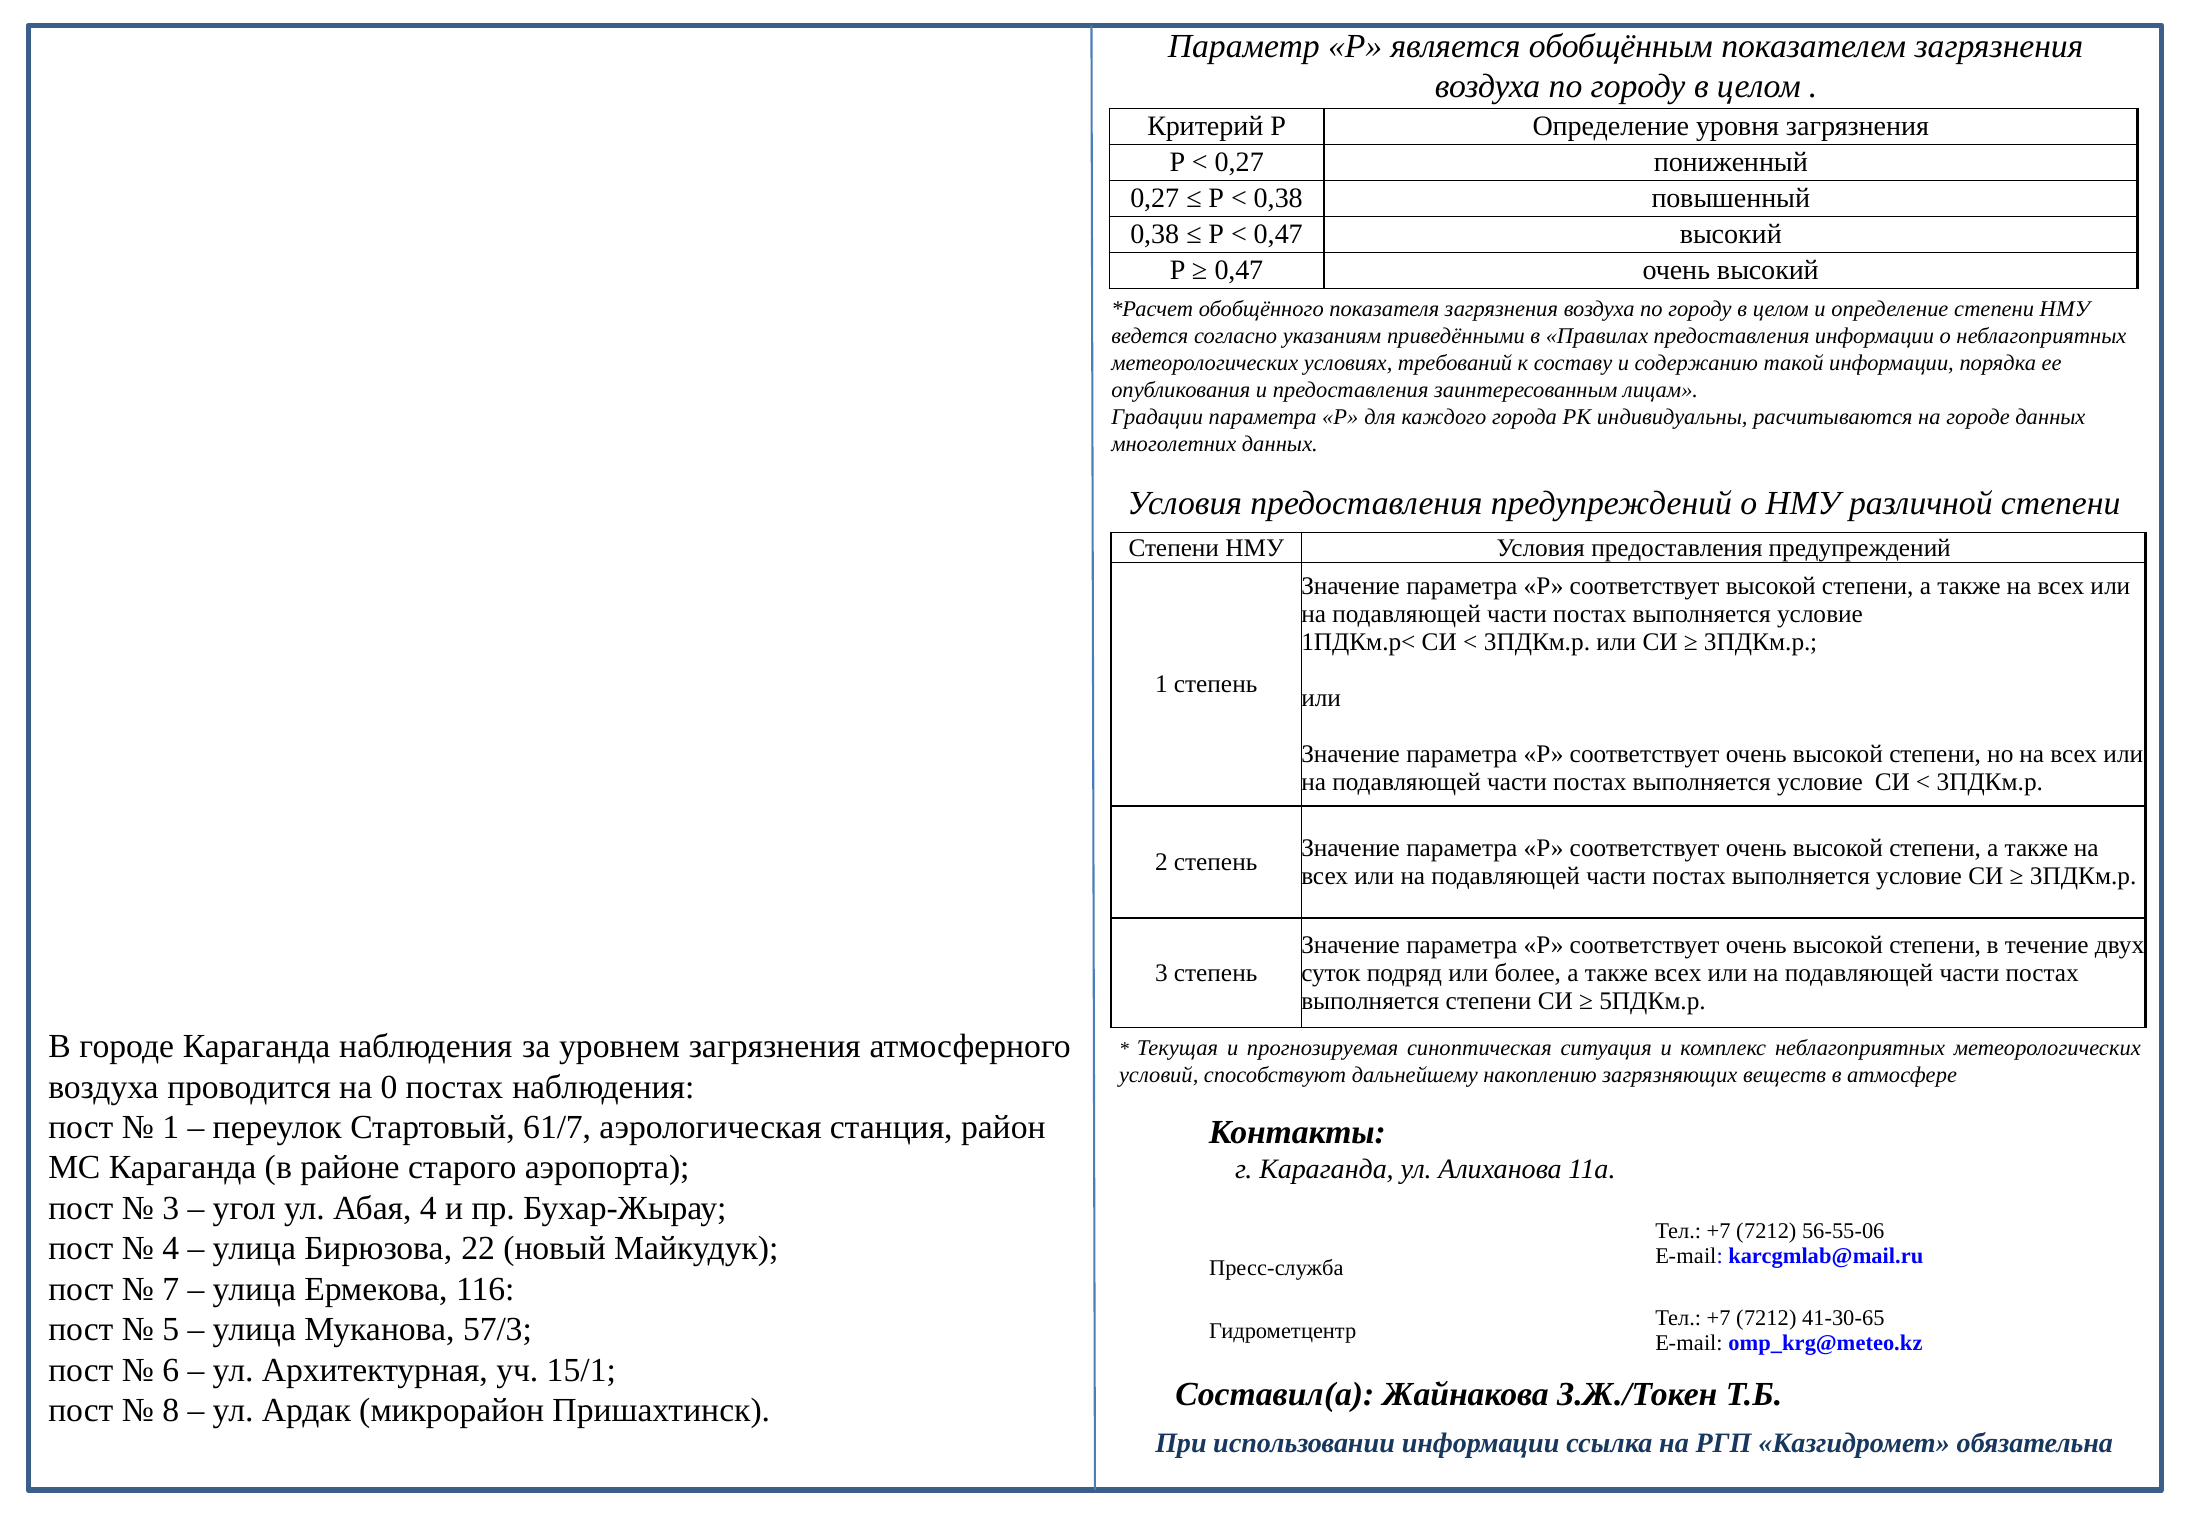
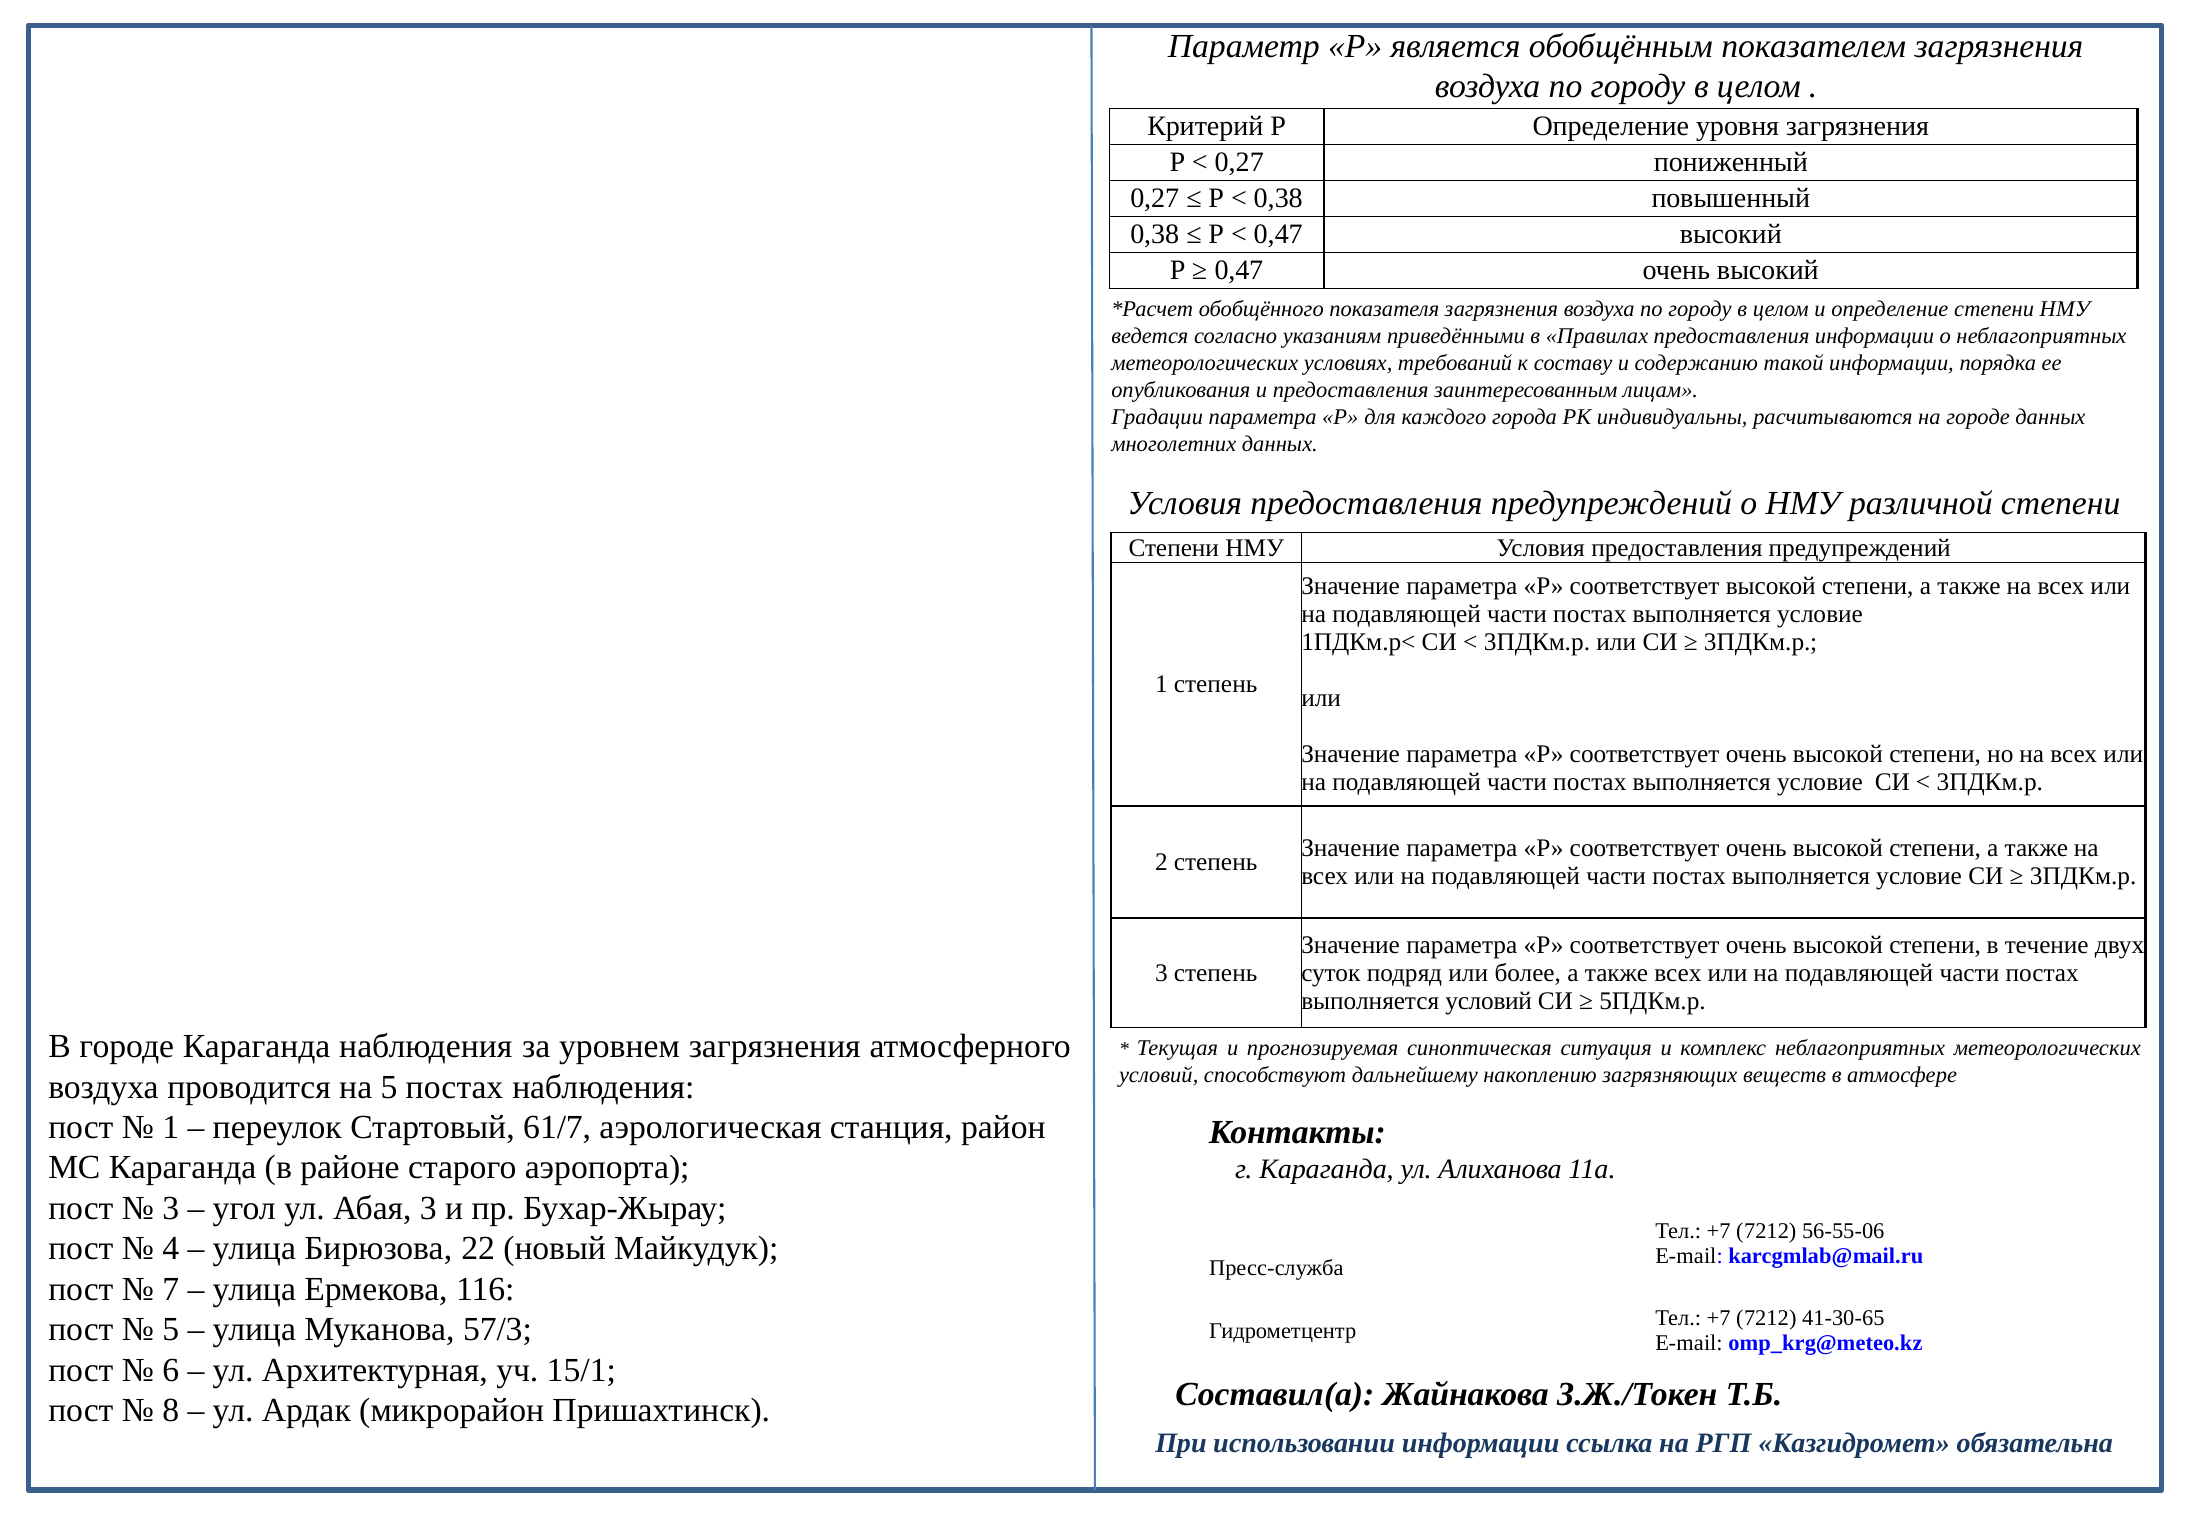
выполняется степени: степени -> условий (1489, 1001)
на 0: 0 -> 5 (389, 1087)
Абая 4: 4 -> 3 (428, 1208)
